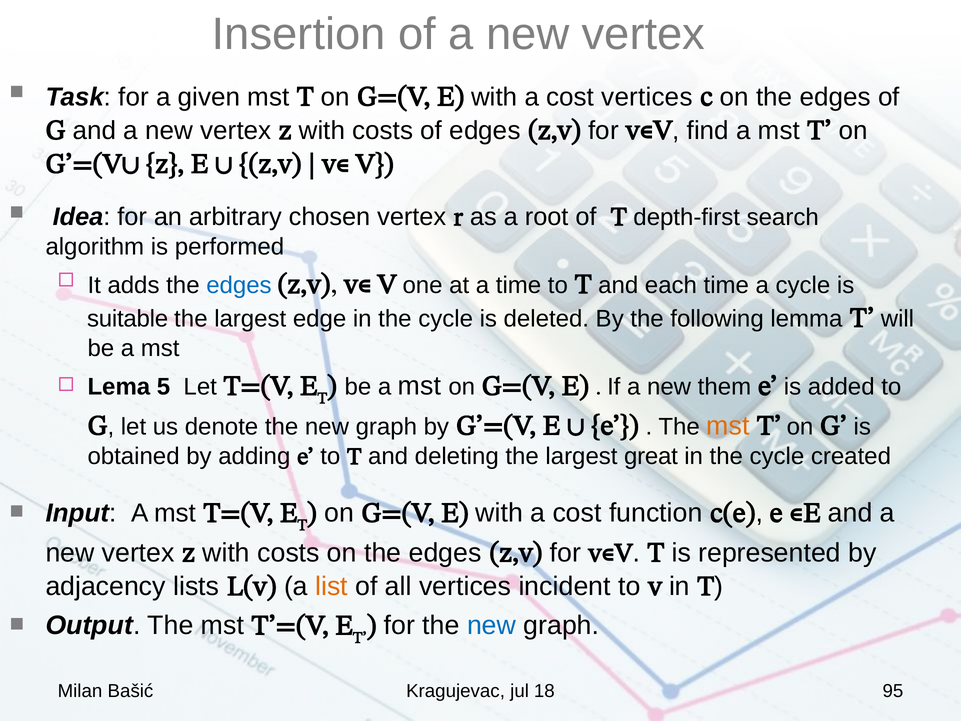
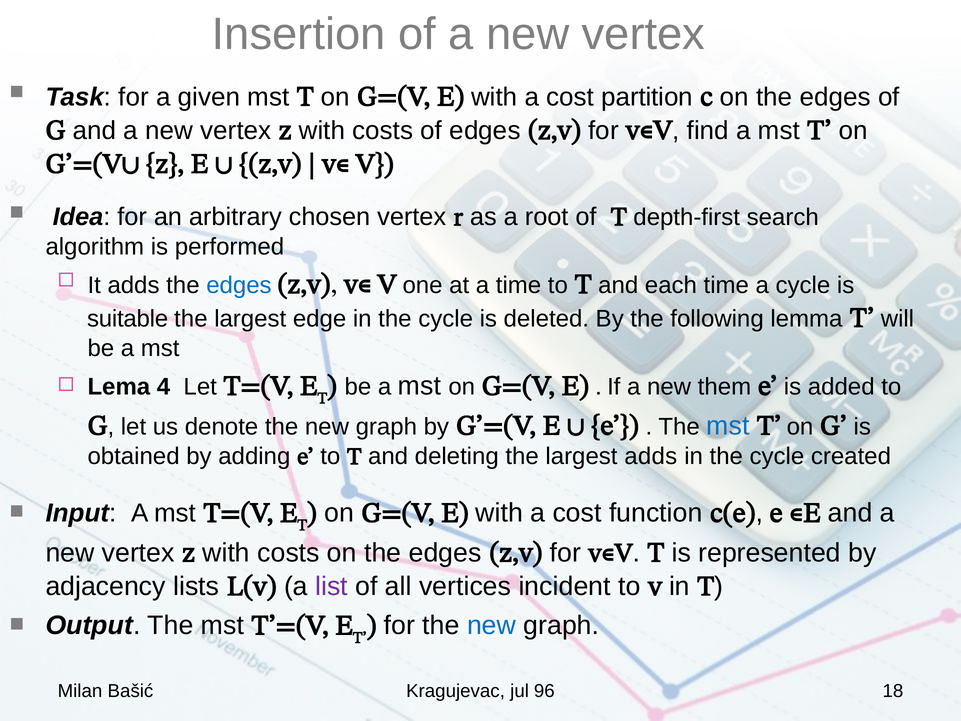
cost vertices: vertices -> partition (647, 97)
5: 5 -> 4 (164, 387)
mst colour: orange -> blue (728, 426)
great: great -> adds (651, 456)
list colour: orange -> purple (331, 586)
18: 18 -> 96 (544, 691)
95: 95 -> 18 (893, 691)
